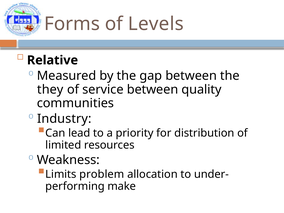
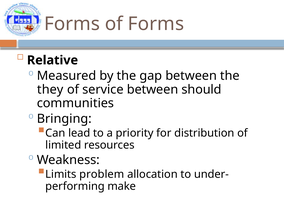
of Levels: Levels -> Forms (156, 24)
quality: quality -> should (202, 89)
Industry: Industry -> Bringing (64, 119)
